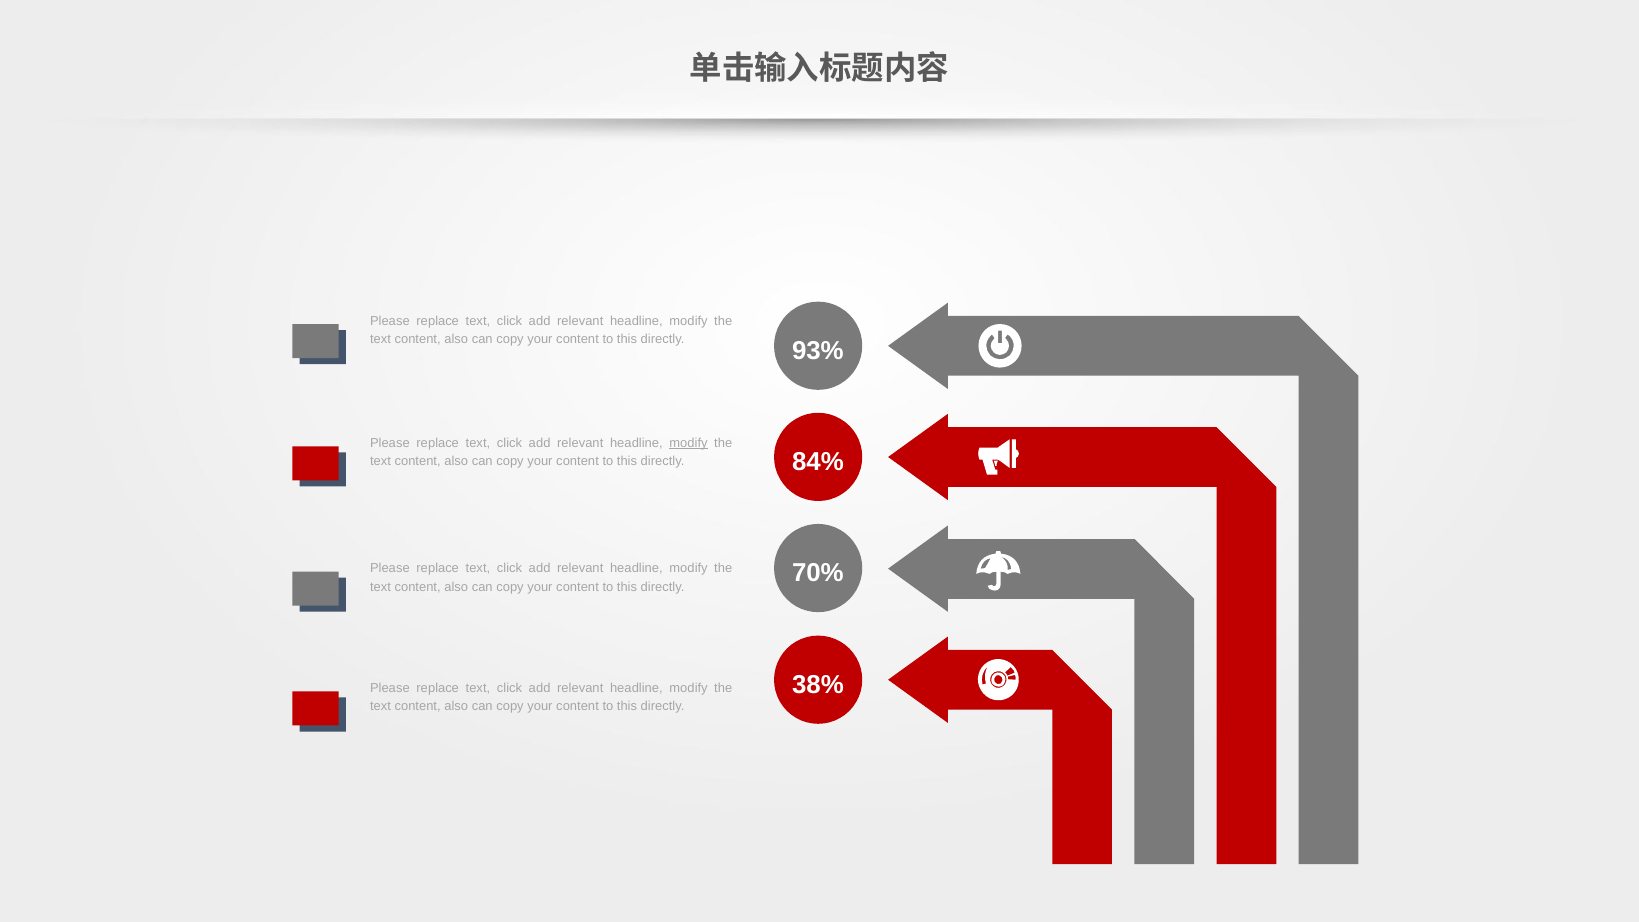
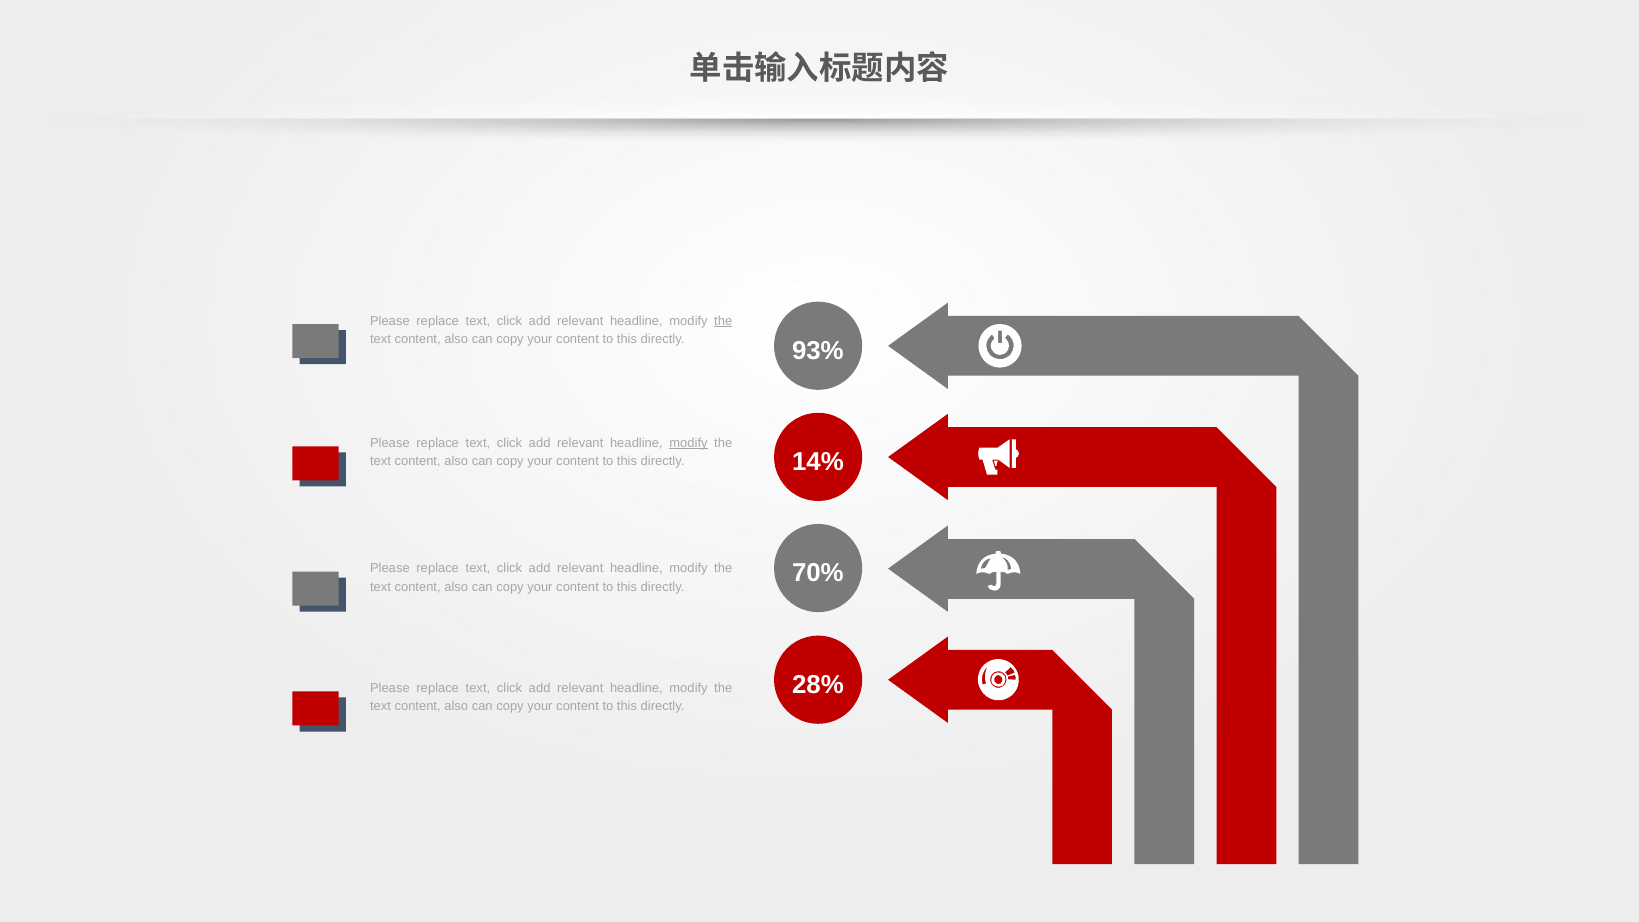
the underline: none -> present (723, 321)
84%: 84% -> 14% (818, 462)
38%: 38% -> 28% (818, 684)
